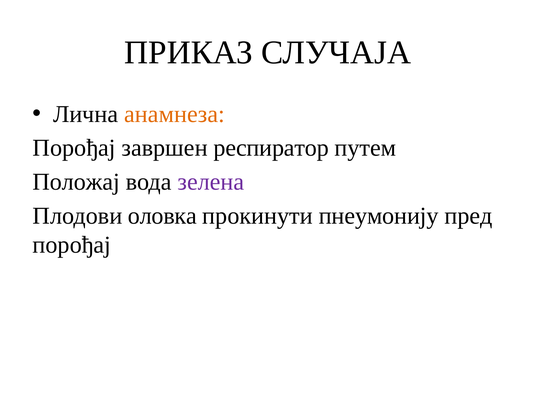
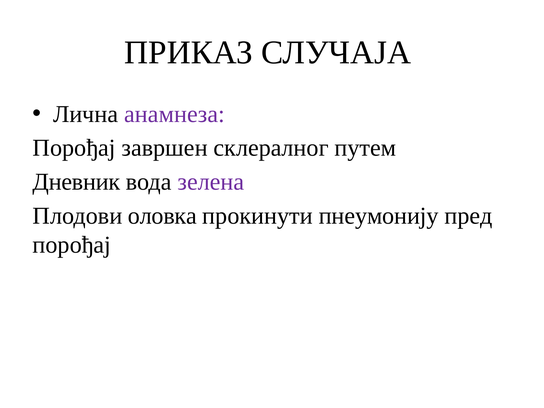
анамнеза colour: orange -> purple (175, 114)
респиратор: респиратор -> склералног (271, 148)
Положај: Положај -> Дневник (76, 182)
